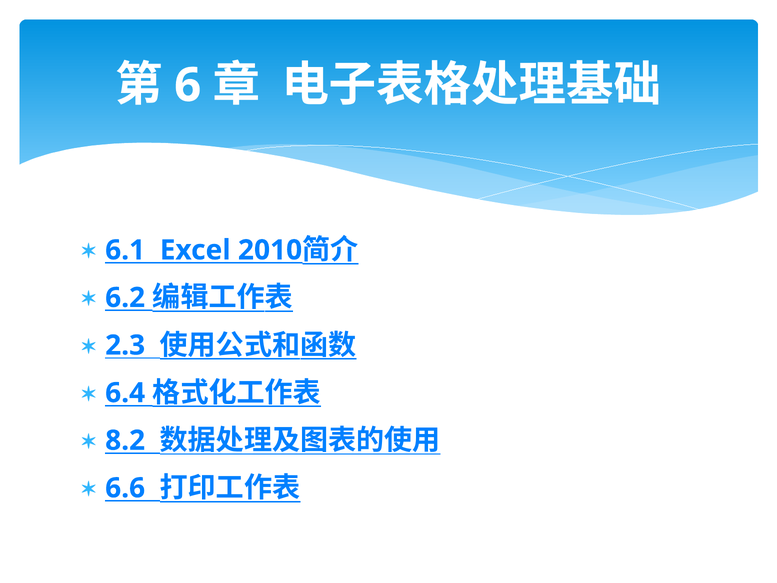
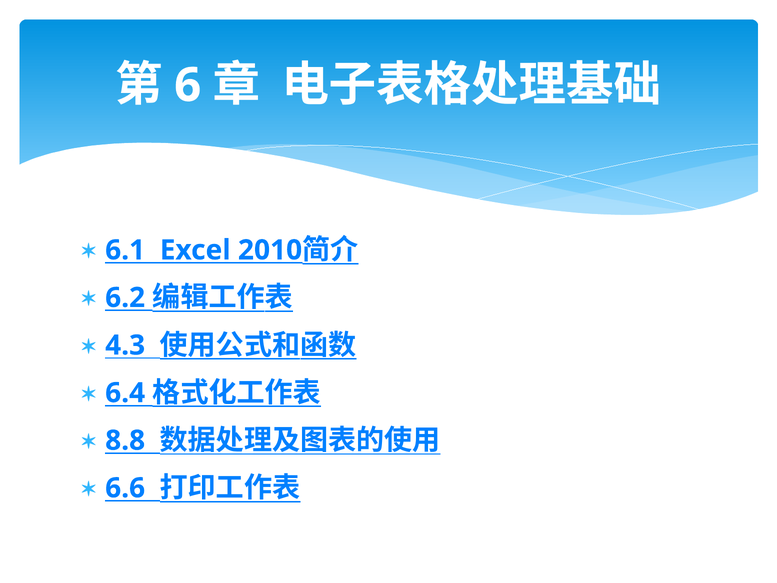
2.3: 2.3 -> 4.3 (125, 345)
8.2: 8.2 -> 8.8 (125, 440)
